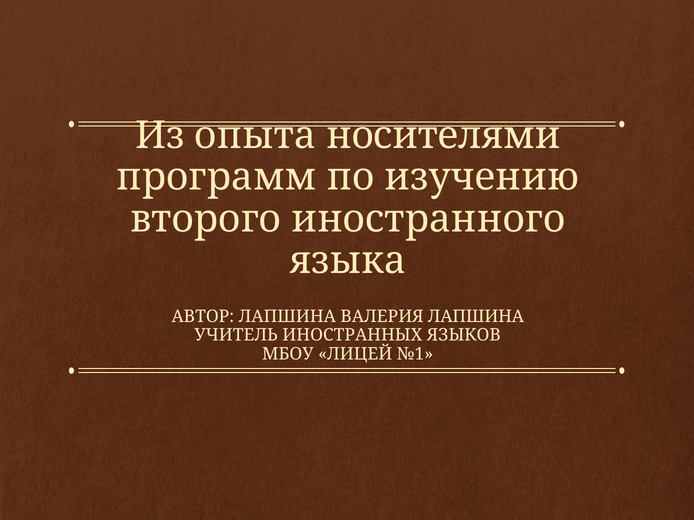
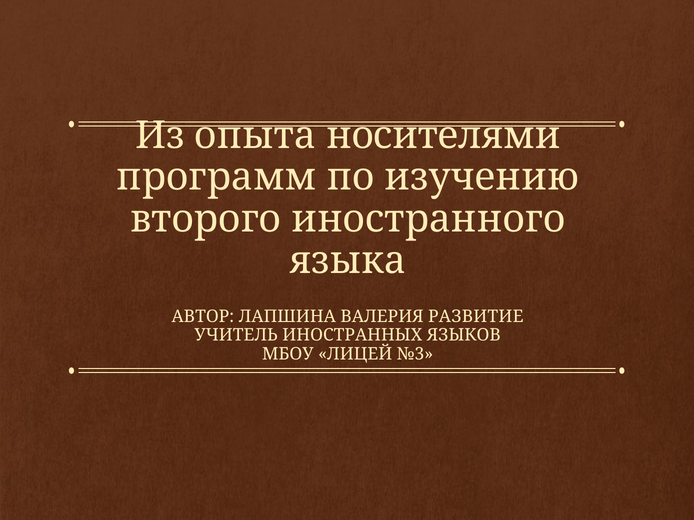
ВАЛЕРИЯ ЛАПШИНА: ЛАПШИНА -> РАЗВИТИЕ (476, 317)
№1: №1 -> №3 (415, 354)
